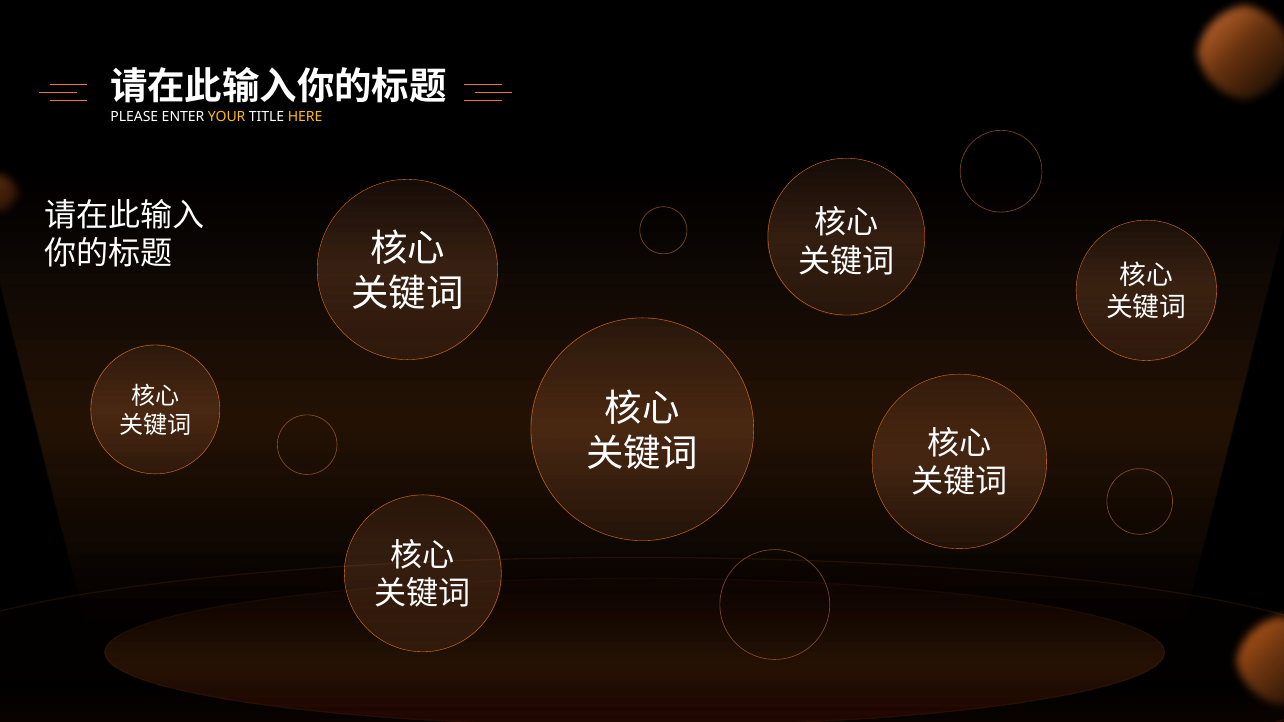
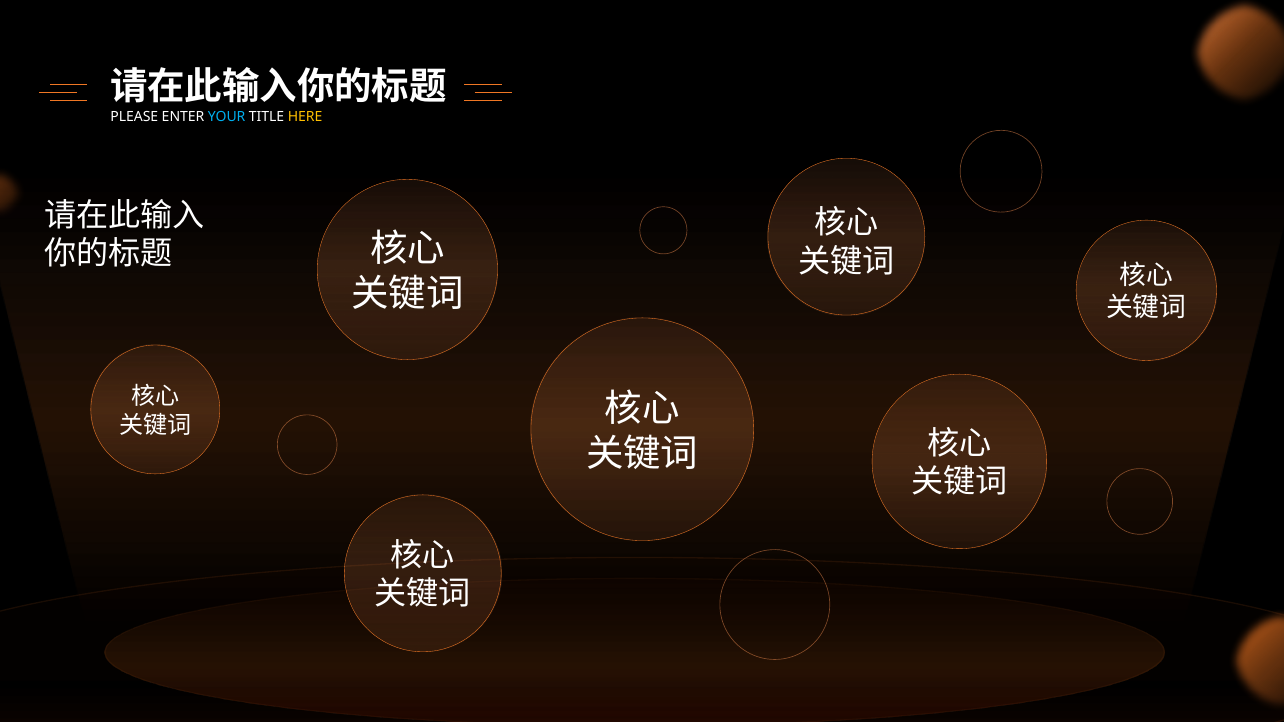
YOUR colour: yellow -> light blue (227, 117)
